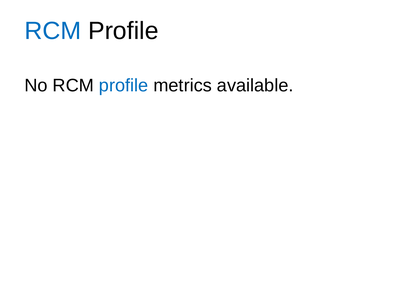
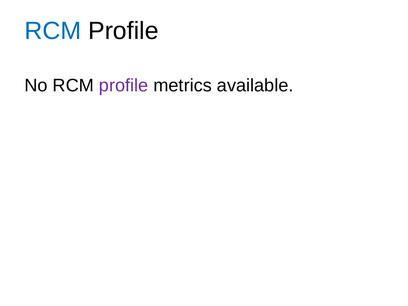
profile colour: blue -> purple (124, 86)
